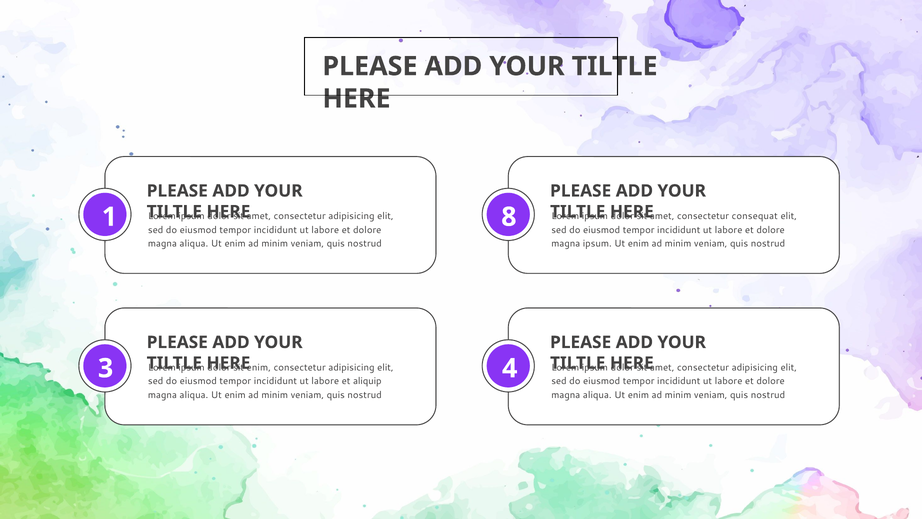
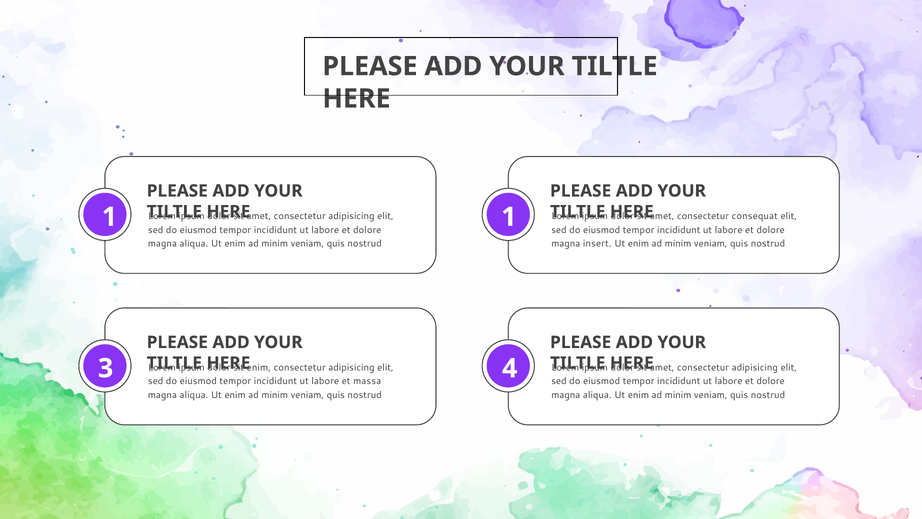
8: 8 -> 1 (509, 217)
magna ipsum: ipsum -> insert (597, 244)
aliquip: aliquip -> massa (367, 381)
